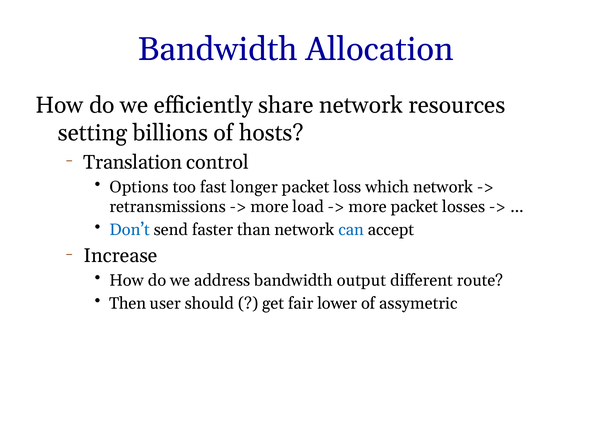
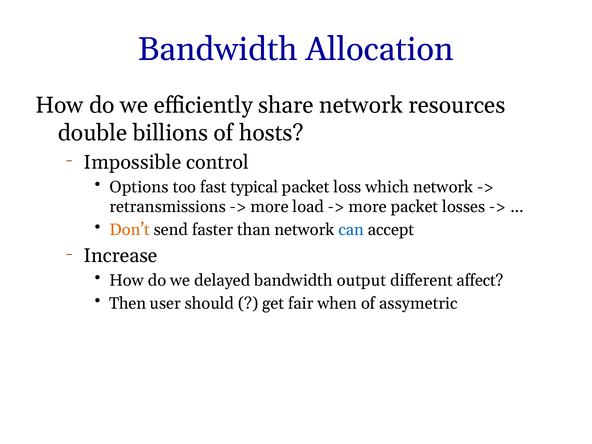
setting: setting -> double (92, 133)
Translation: Translation -> Impossible (132, 162)
longer: longer -> typical (254, 187)
Don’t colour: blue -> orange (130, 230)
address: address -> delayed (222, 280)
route: route -> affect (480, 280)
lower: lower -> when (337, 303)
